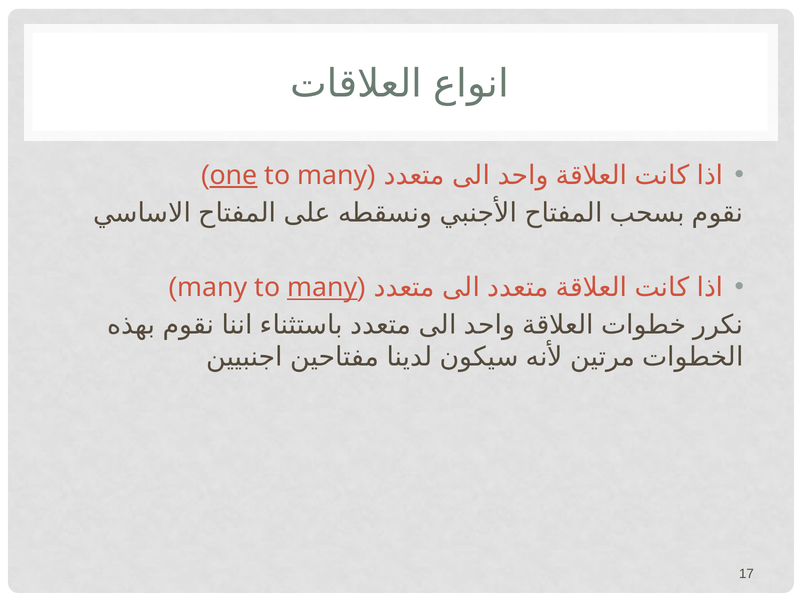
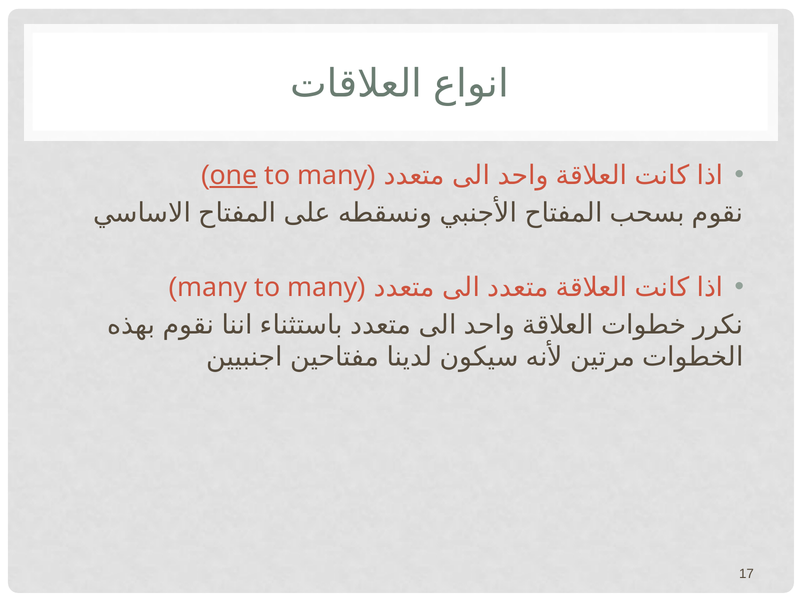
many underline: present -> none (322, 288)
